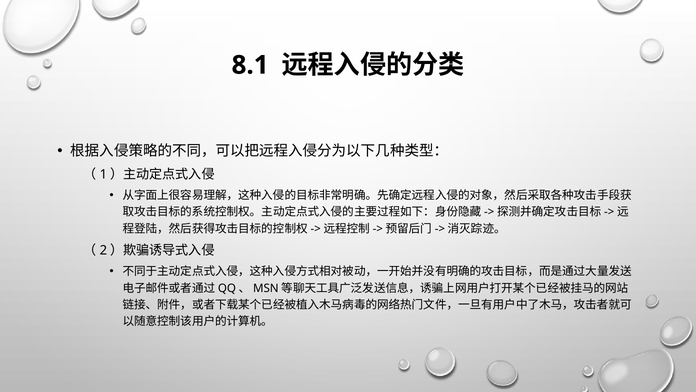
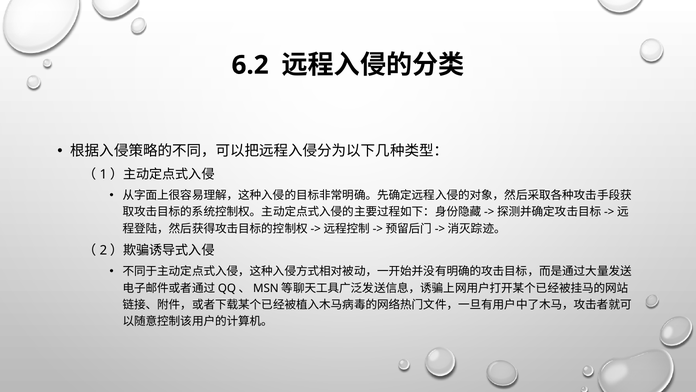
8.1: 8.1 -> 6.2 (250, 65)
